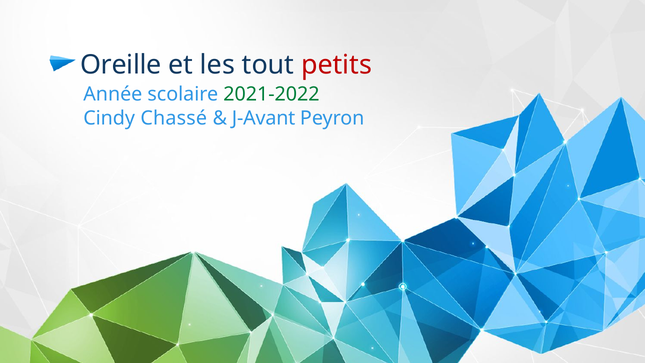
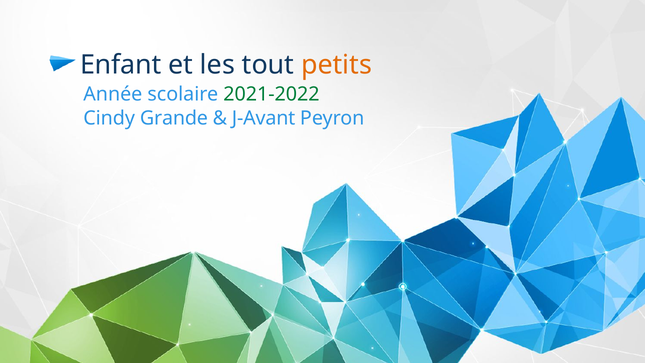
Oreille: Oreille -> Enfant (121, 65)
petits colour: red -> orange (337, 65)
Chassé: Chassé -> Grande (174, 118)
